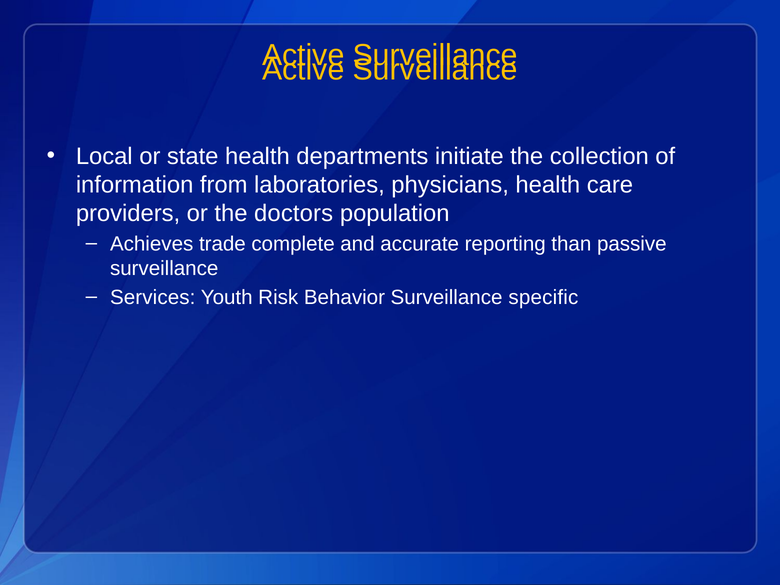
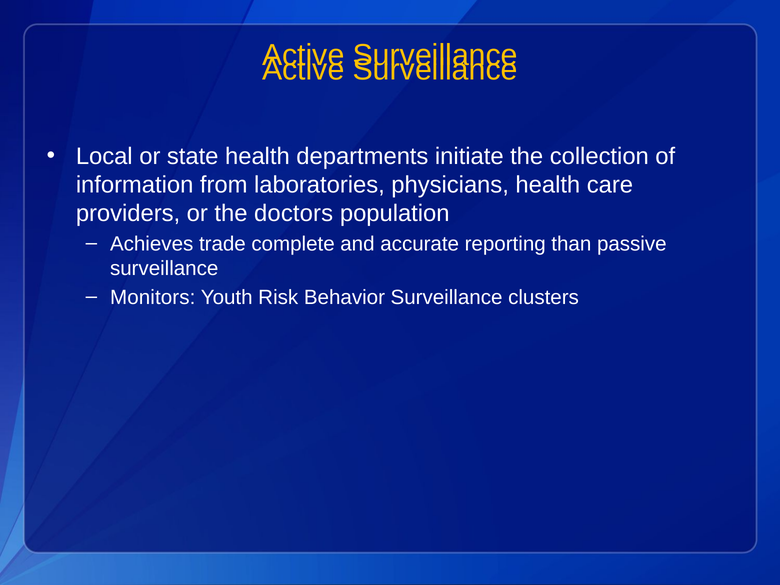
Services: Services -> Monitors (153, 297)
specific: specific -> clusters (544, 297)
